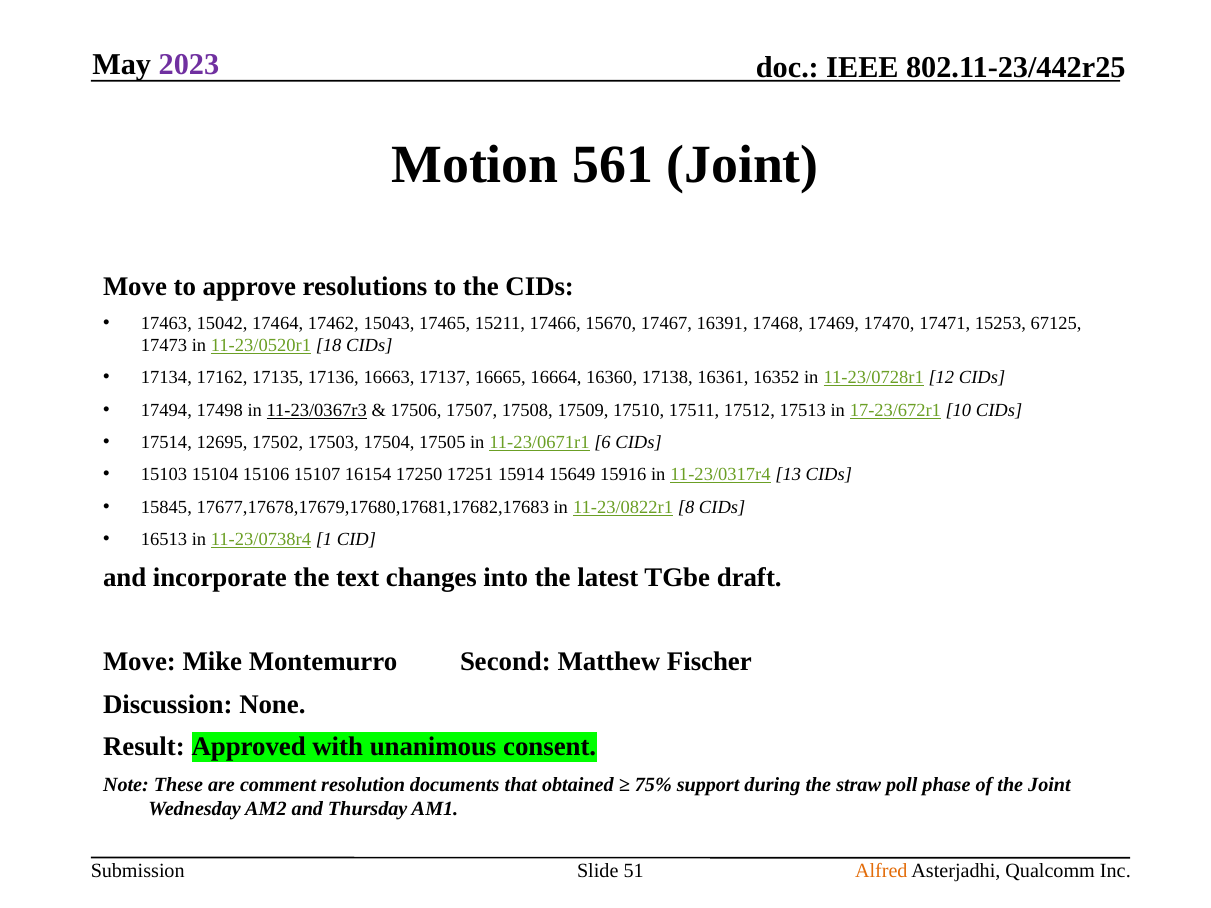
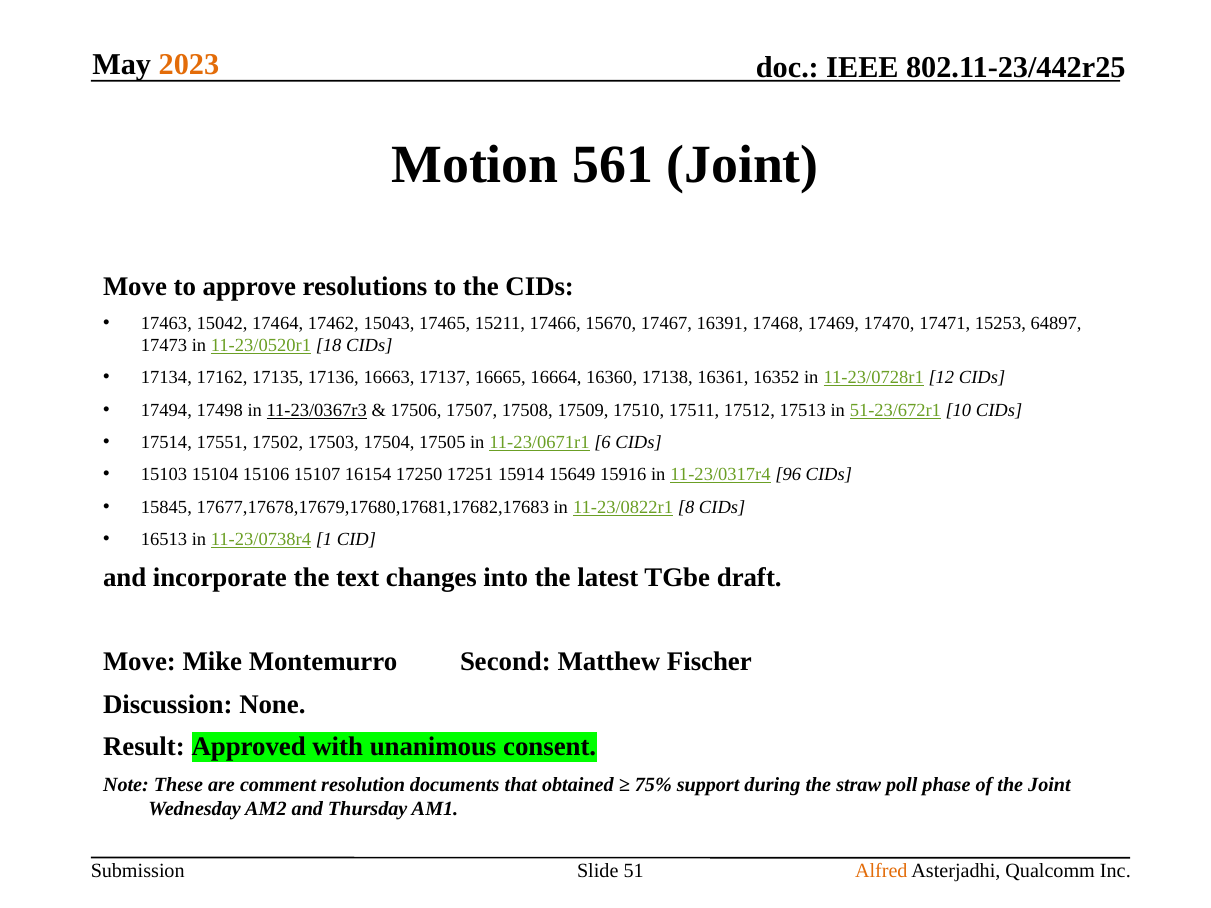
2023 colour: purple -> orange (189, 64)
67125: 67125 -> 64897 (1056, 323)
17-23/672r1: 17-23/672r1 -> 51-23/672r1 (895, 410)
12695: 12695 -> 17551 (222, 442)
13: 13 -> 96 (788, 475)
